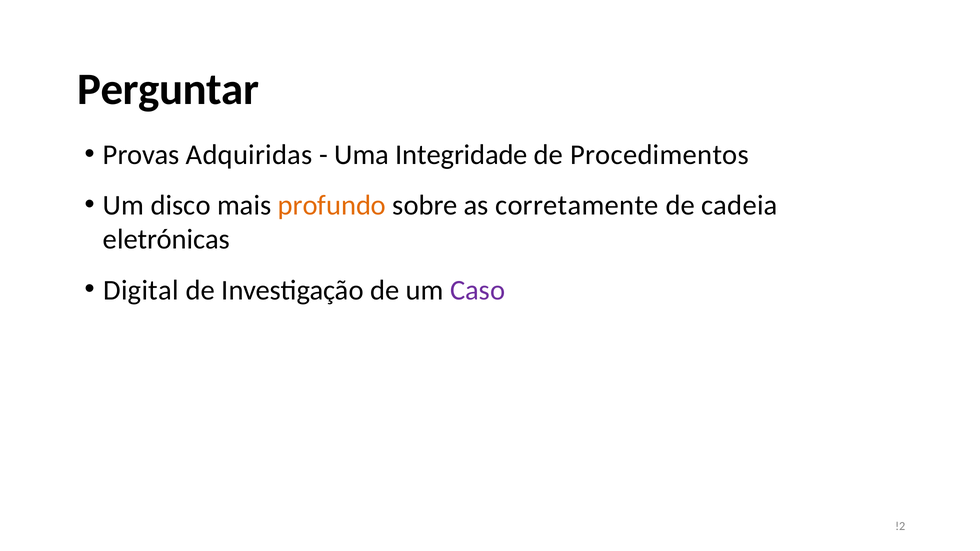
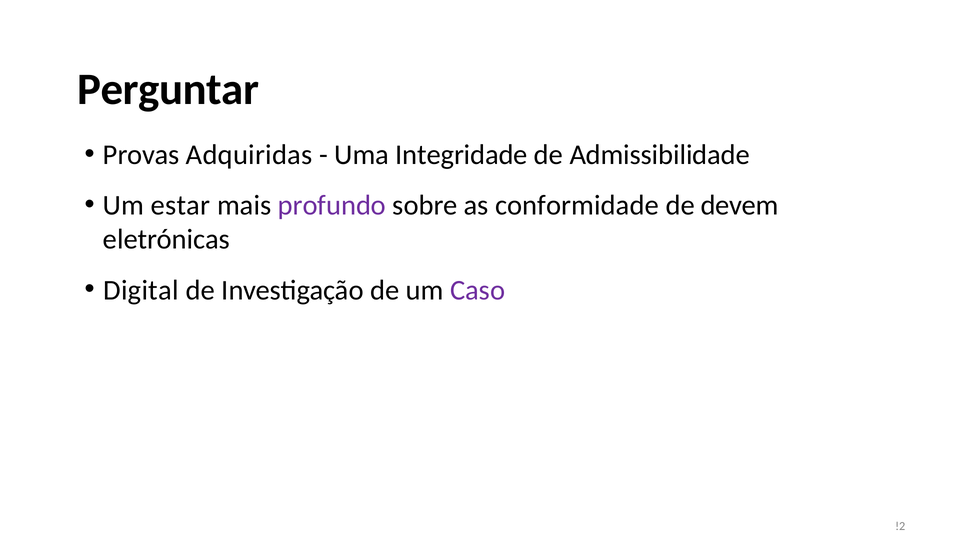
Procedimentos: Procedimentos -> Admissibilidade (660, 155)
disco: disco -> estar (180, 205)
profundo colour: orange -> purple (332, 205)
corretamente: corretamente -> conformidade (577, 205)
cadeia: cadeia -> devem (740, 205)
